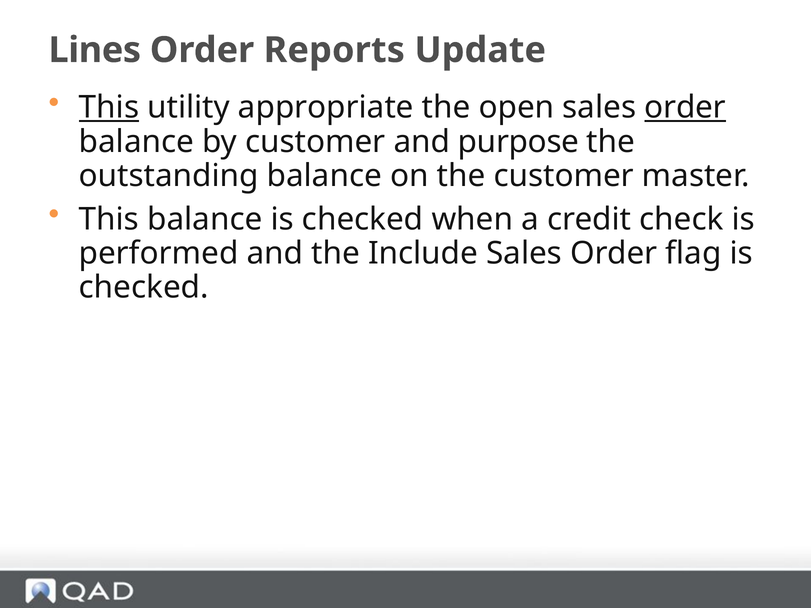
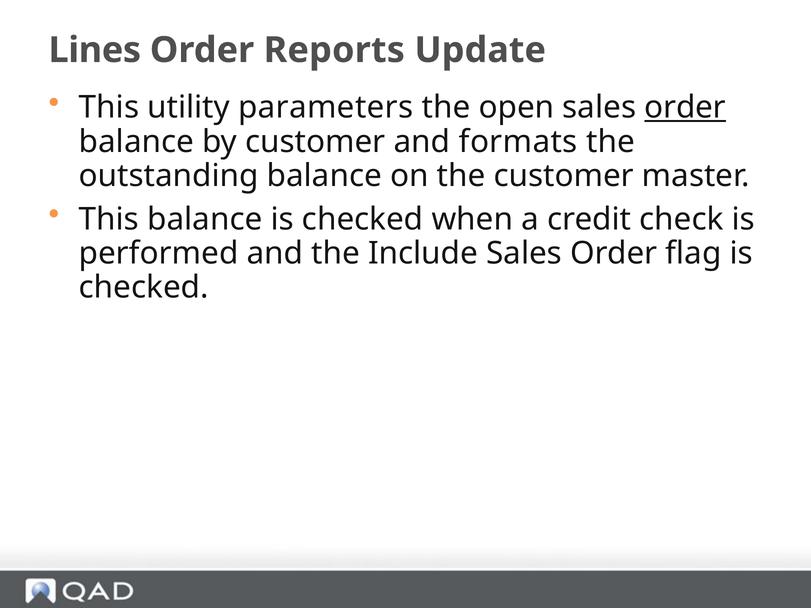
This underline: present -> none (109, 108)
appropriate: appropriate -> parameters (326, 108)
purpose: purpose -> formats (518, 142)
